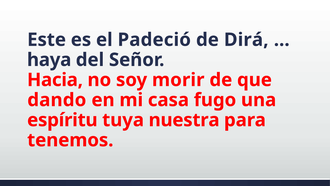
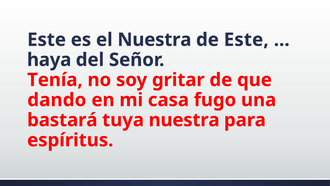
el Padeció: Padeció -> Nuestra (154, 40)
de Dirá: Dirá -> Este (246, 40)
Hacia: Hacia -> Tenía (55, 80)
morir: morir -> gritar (178, 80)
espíritu: espíritu -> bastará (62, 120)
tenemos: tenemos -> espíritus (70, 140)
